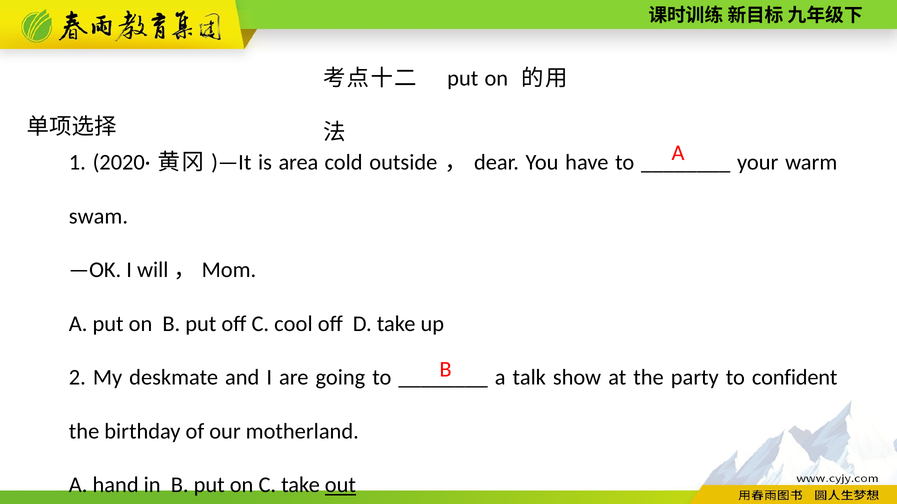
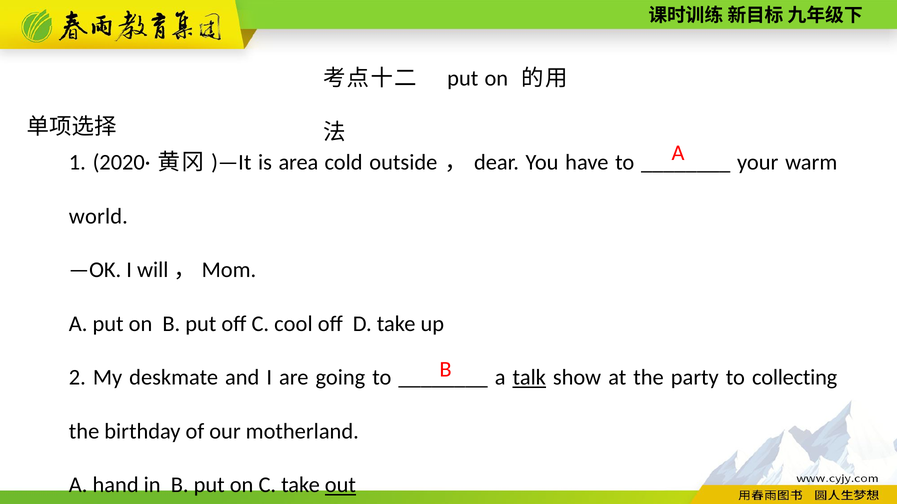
swam: swam -> world (98, 216)
talk underline: none -> present (529, 378)
confident: confident -> collecting (795, 378)
